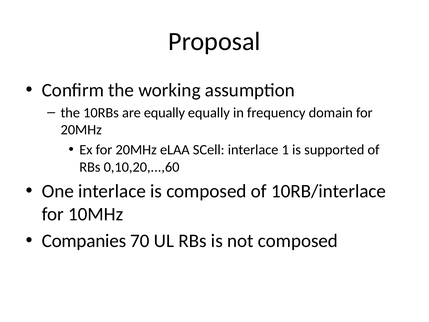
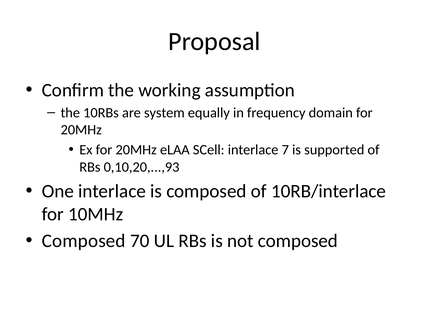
are equally: equally -> system (164, 113)
1: 1 -> 7 (285, 150)
0,10,20,...,60: 0,10,20,...,60 -> 0,10,20,...,93 (142, 167)
Companies: Companies -> Composed (84, 241)
